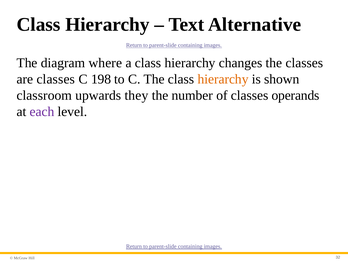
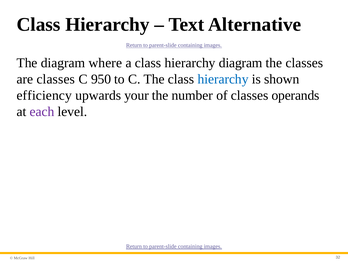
hierarchy changes: changes -> diagram (241, 63)
198: 198 -> 950 (101, 79)
hierarchy colour: orange -> blue (223, 79)
classroom: classroom -> efficiency (44, 95)
they: they -> your (137, 95)
